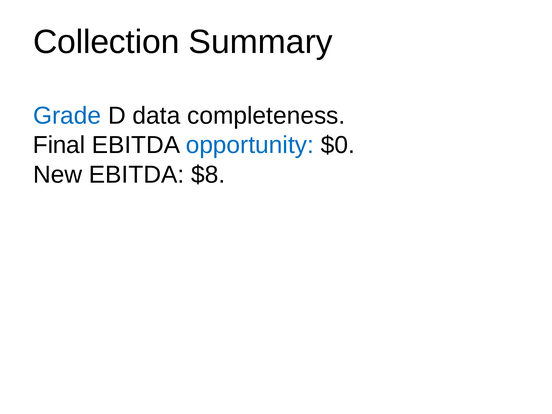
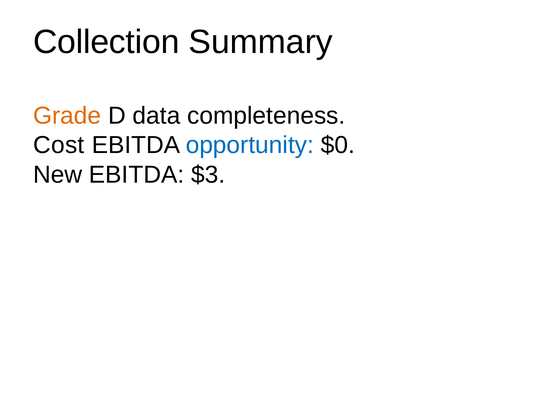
Grade colour: blue -> orange (67, 116)
Final: Final -> Cost (59, 145)
$8: $8 -> $3 (208, 175)
